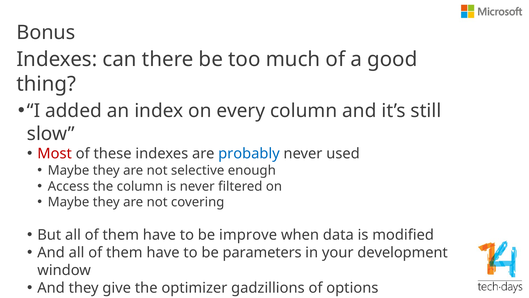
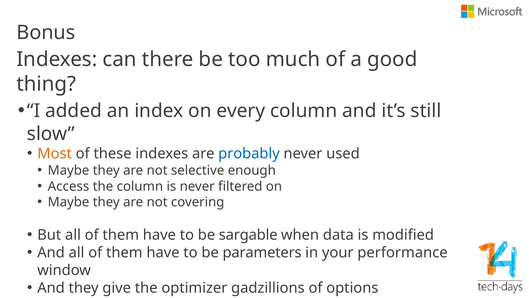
Most colour: red -> orange (55, 154)
improve: improve -> sargable (248, 235)
development: development -> performance (403, 252)
